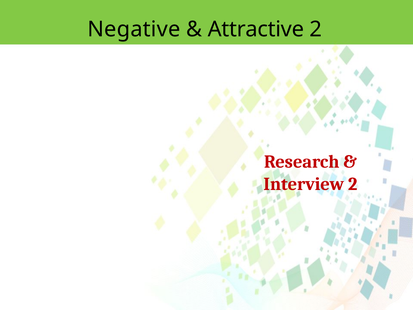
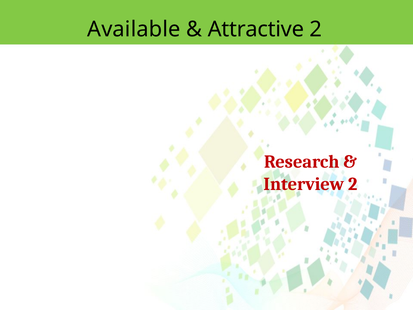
Negative: Negative -> Available (134, 29)
